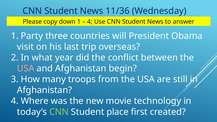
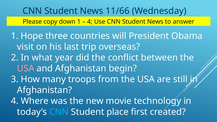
11/36: 11/36 -> 11/66 (118, 11)
Party: Party -> Hope (32, 36)
CNN colour: light green -> light blue (59, 112)
